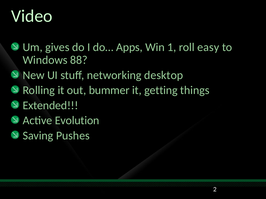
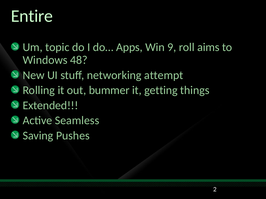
Video: Video -> Entire (32, 16)
gives: gives -> topic (57, 47)
1: 1 -> 9 (172, 47)
easy: easy -> aims (208, 47)
88: 88 -> 48 (79, 60)
desktop: desktop -> attempt (164, 75)
Evolution: Evolution -> Seamless (77, 121)
